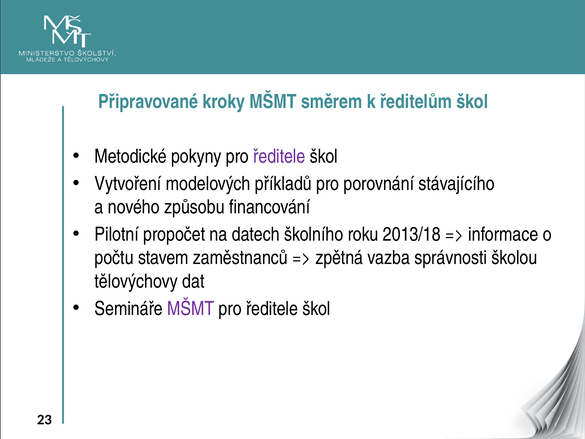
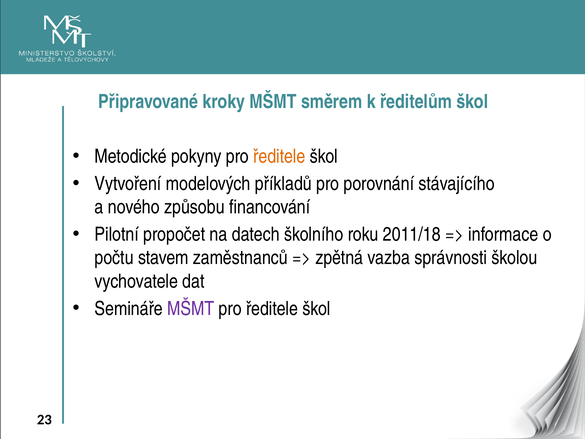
ředitele colour: purple -> orange (279, 156)
2013/18: 2013/18 -> 2011/18 (412, 234)
tělovýchovy: tělovýchovy -> vychovatele (136, 281)
